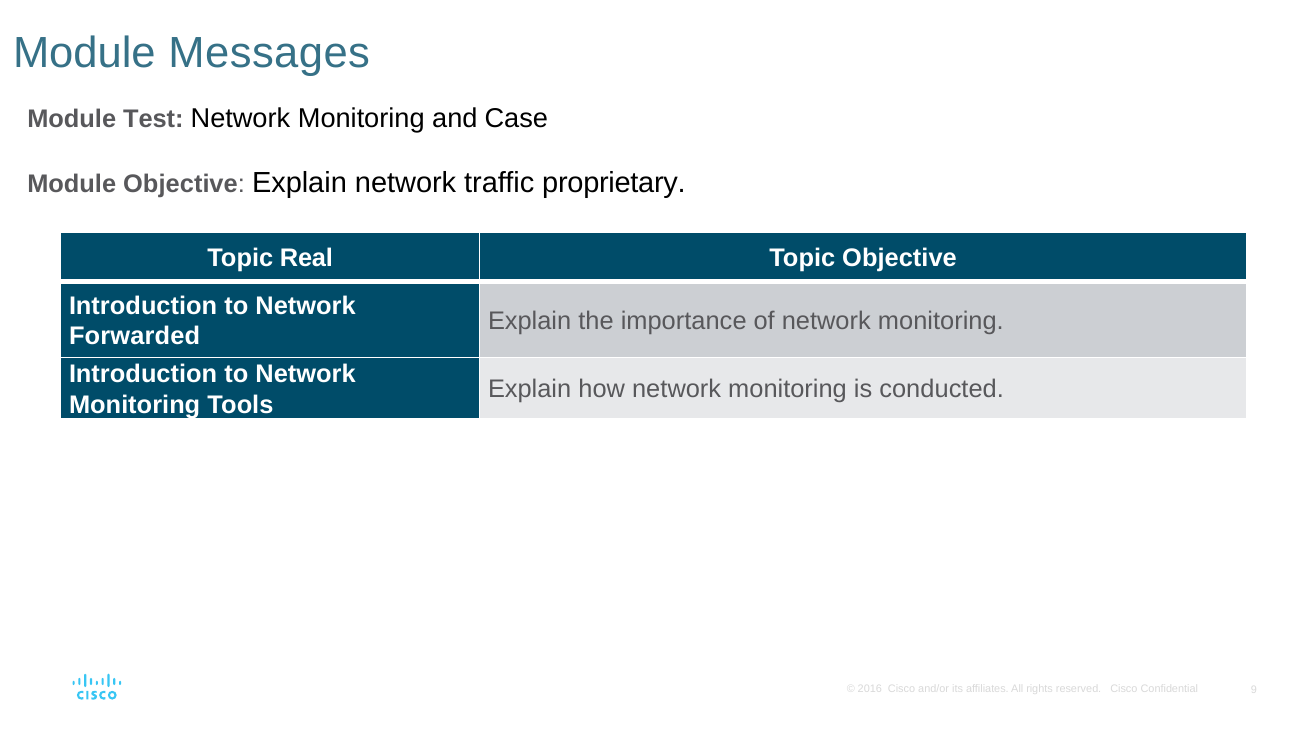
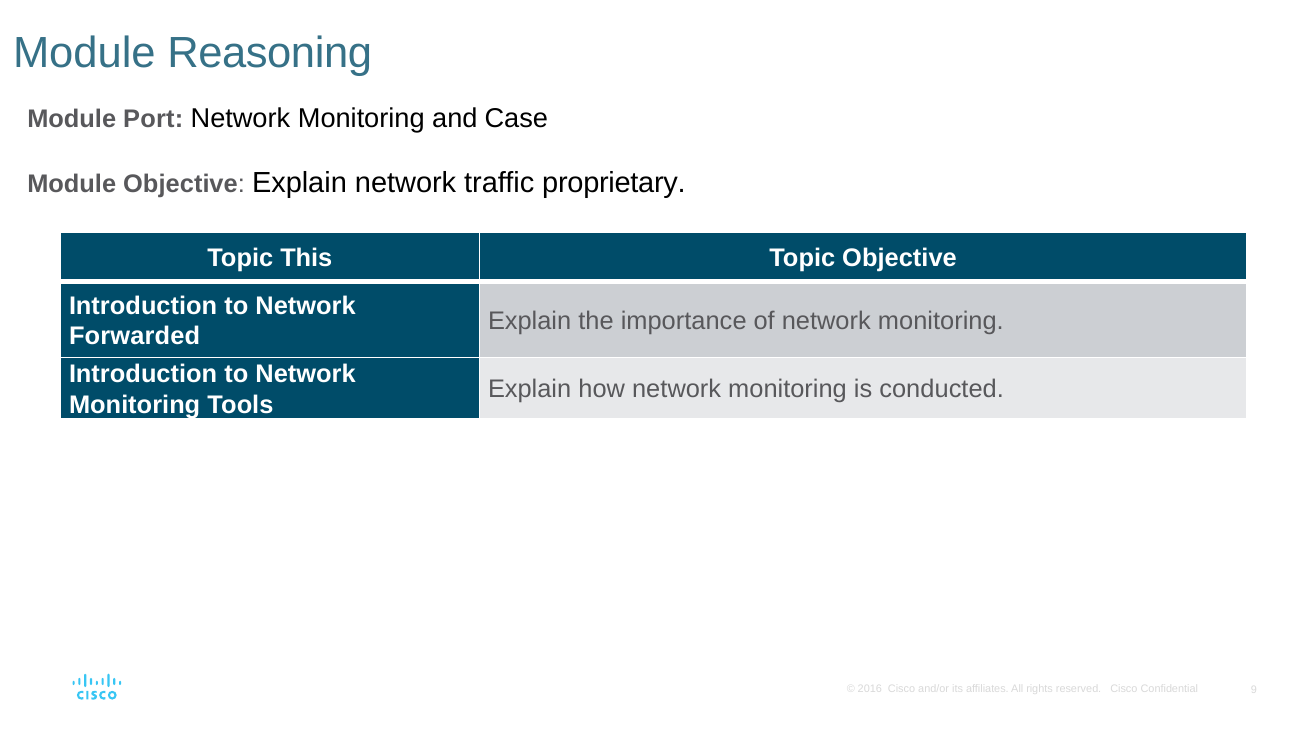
Messages: Messages -> Reasoning (270, 53)
Test: Test -> Port (153, 119)
Real: Real -> This (306, 258)
